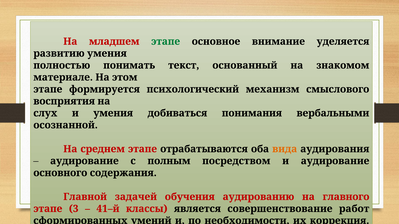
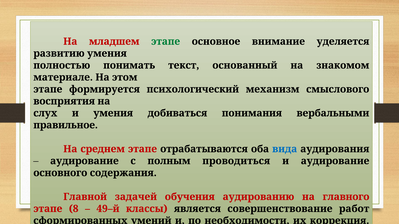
осознанной: осознанной -> правильное (66, 125)
вида colour: orange -> blue (285, 149)
посредством: посредством -> проводиться (236, 161)
3: 3 -> 8 (74, 209)
41–й: 41–й -> 49–й (108, 209)
